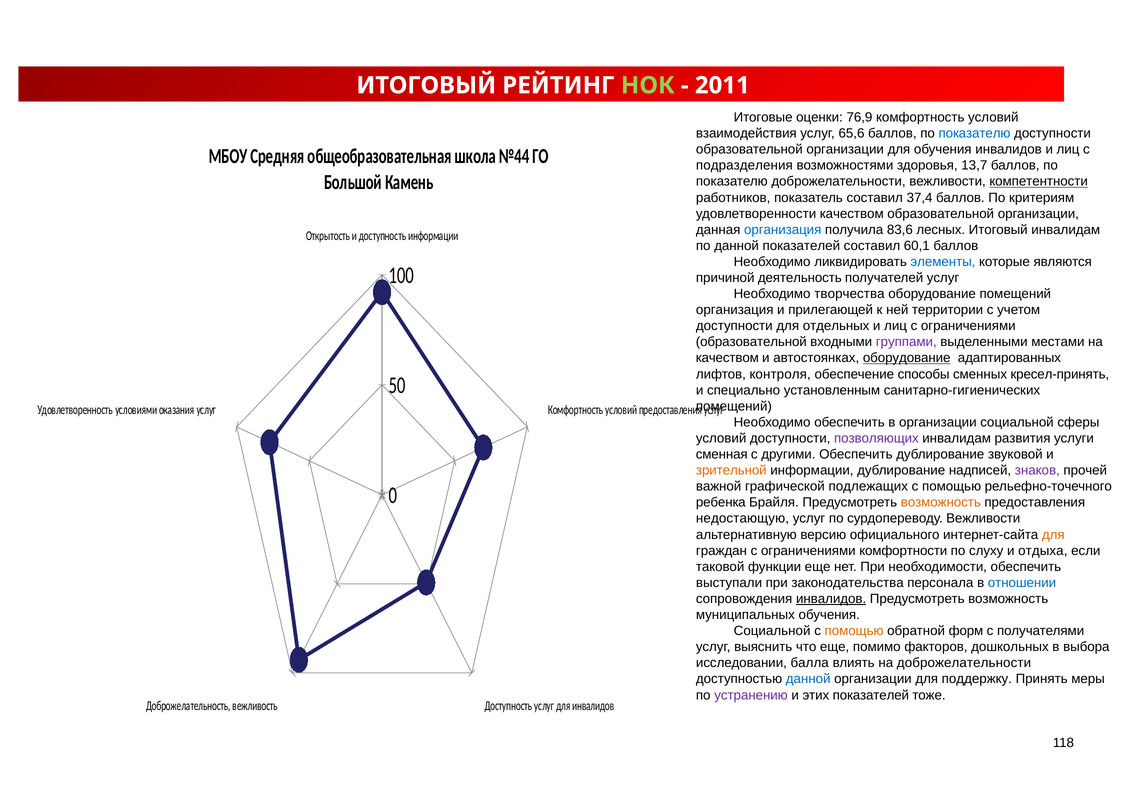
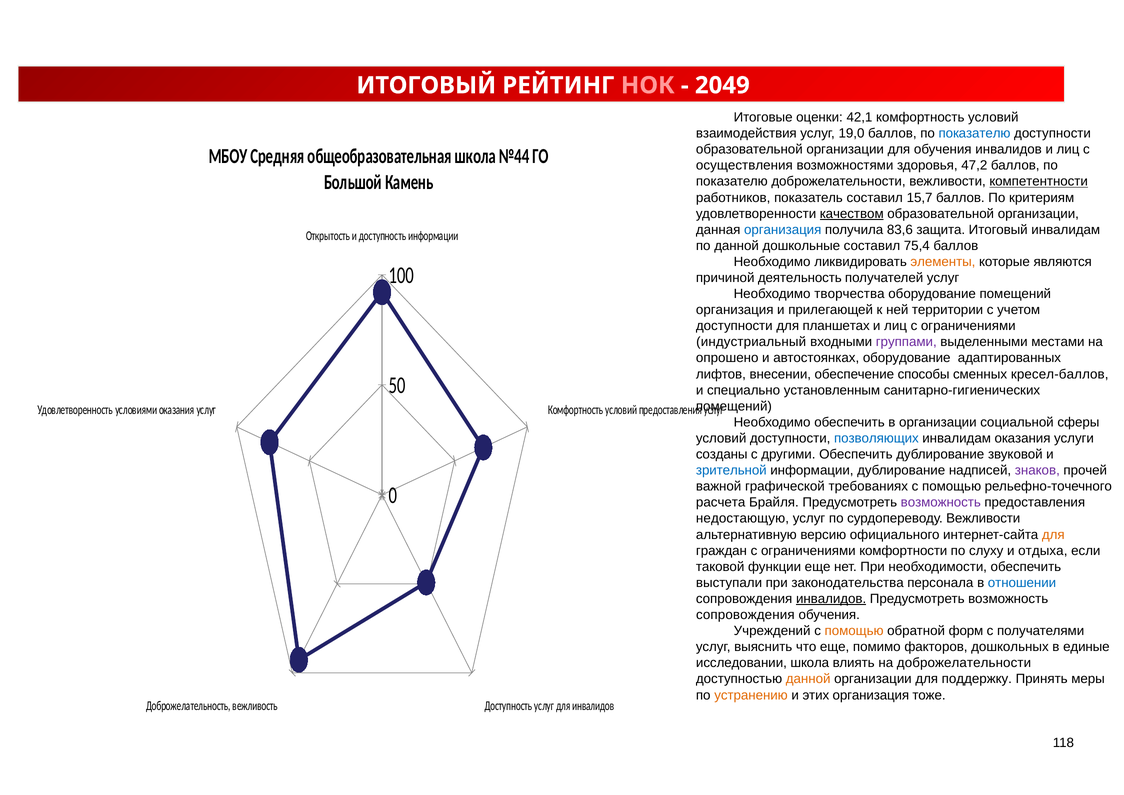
НОК colour: light green -> pink (648, 85)
2011: 2011 -> 2049 (722, 85)
76,9: 76,9 -> 42,1 (859, 117)
65,6: 65,6 -> 19,0 (852, 133)
подразделения: подразделения -> осуществления (744, 165)
13,7: 13,7 -> 47,2 (974, 165)
37,4: 37,4 -> 15,7 (920, 198)
качеством underline: none -> present (852, 214)
лесных: лесных -> защита (941, 230)
данной показателей: показателей -> дошкольные (801, 246)
60,1: 60,1 -> 75,4 (917, 246)
элементы colour: blue -> orange (943, 262)
отдельных: отдельных -> планшетах (836, 326)
образовательной: образовательной -> индустриальный (751, 342)
качеством: качеством -> опрошено (727, 358)
оборудование underline: present -> none (907, 358)
контроля: контроля -> внесении (780, 374)
кресел-принять: кресел-принять -> кресел-баллов (1060, 374)
позволяющих colour: purple -> blue (876, 438)
инвалидам развития: развития -> оказания (1023, 438)
сменная: сменная -> созданы (722, 454)
зрительной colour: orange -> blue (731, 470)
подлежащих: подлежащих -> требованиях (868, 486)
ребенка: ребенка -> расчета (721, 502)
возможность colour: orange -> purple (941, 502)
муниципальных: муниципальных -> сопровождения (745, 615)
Социальной: Социальной -> Учреждений (772, 631)
выбора: выбора -> единые (1086, 647)
исследовании балла: балла -> школа (810, 663)
данной colour: blue -> orange (808, 679)
устранению colour: purple -> orange (751, 695)
этих показателей: показателей -> организация (871, 695)
